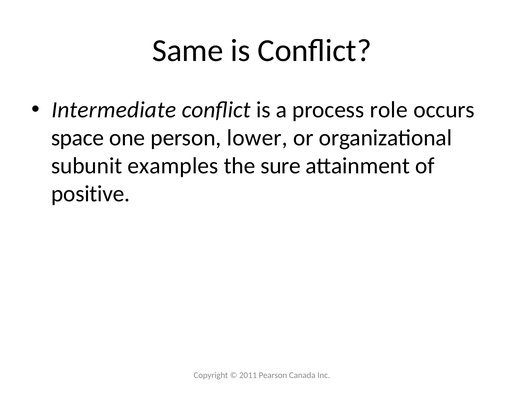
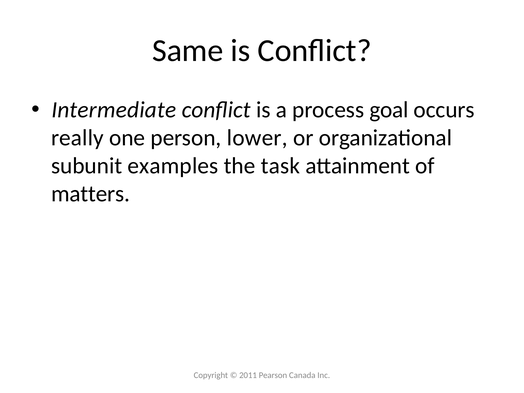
role: role -> goal (389, 110)
space: space -> really (77, 138)
sure: sure -> task (280, 166)
positive: positive -> matters (91, 194)
